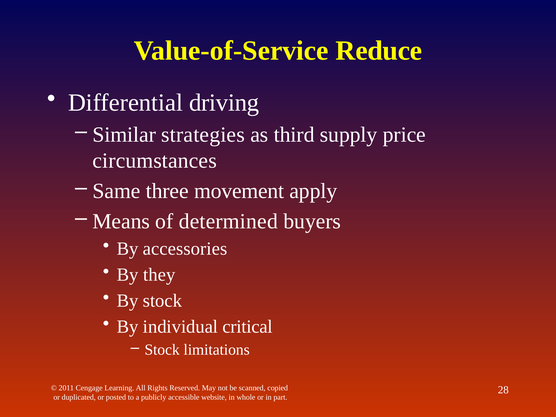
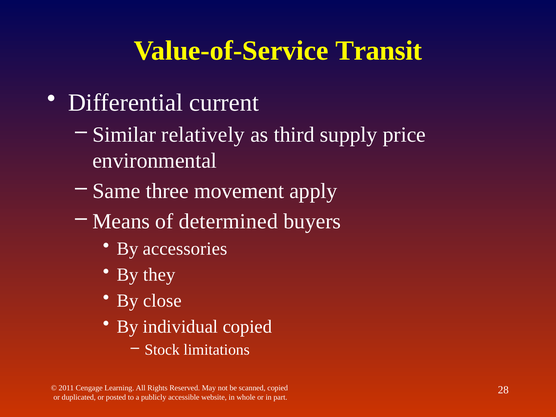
Reduce: Reduce -> Transit (379, 51)
driving: driving -> current (224, 103)
strategies: strategies -> relatively (203, 135)
circumstances: circumstances -> environmental (155, 161)
By stock: stock -> close (162, 301)
individual critical: critical -> copied (247, 327)
